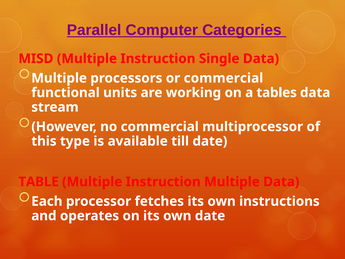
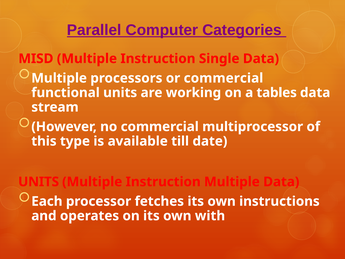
TABLE: TABLE -> UNITS (39, 182)
own date: date -> with (210, 216)
